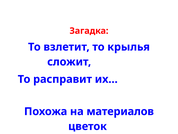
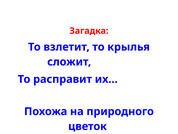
материалов: материалов -> природного (120, 111)
